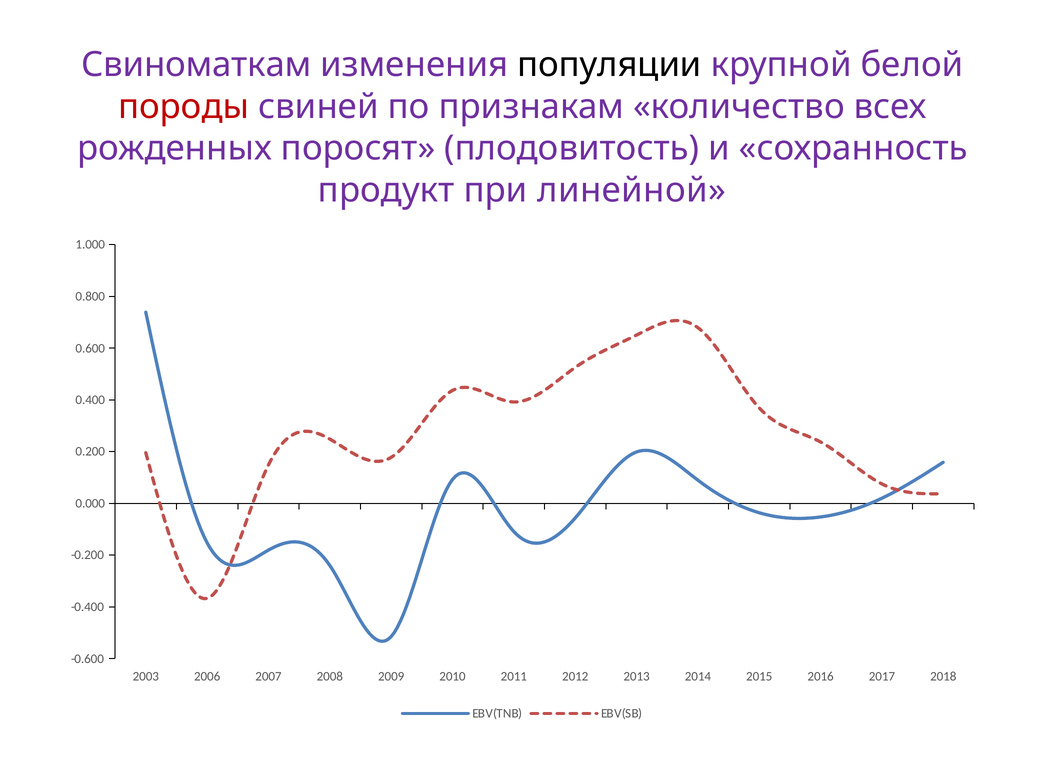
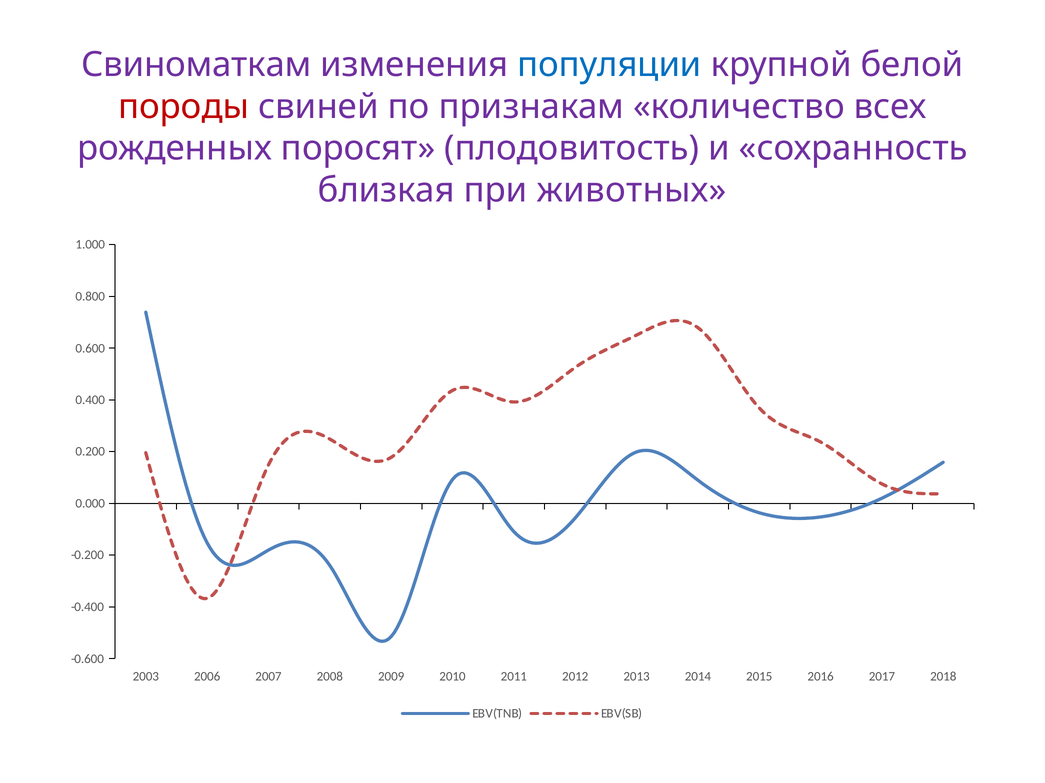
популяции colour: black -> blue (609, 65)
продукт: продукт -> близкая (386, 190)
линейной: линейной -> животных (632, 190)
